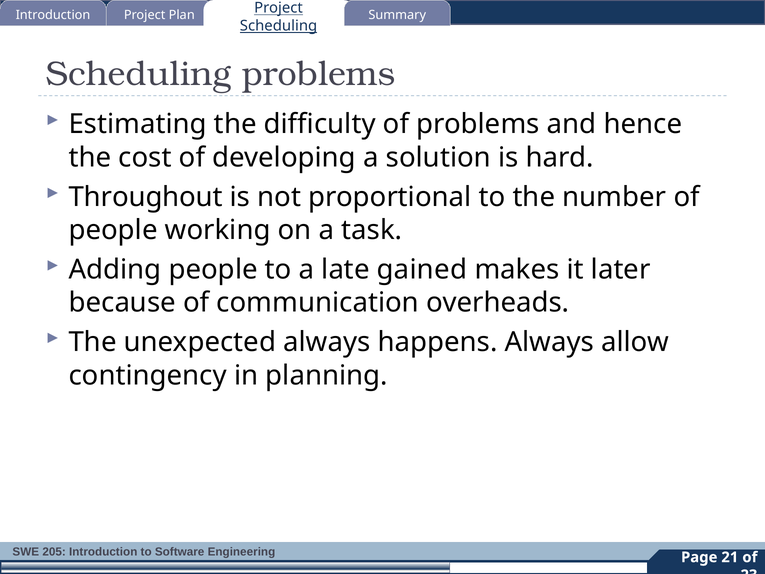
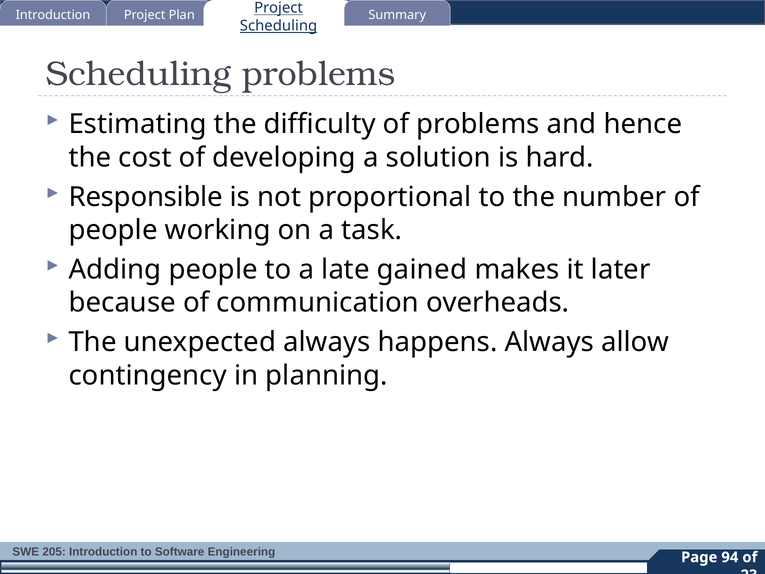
Throughout: Throughout -> Responsible (146, 197)
21: 21 -> 94 (730, 557)
